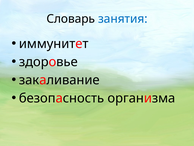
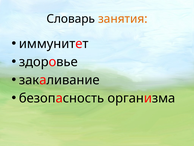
занятия colour: blue -> orange (123, 19)
